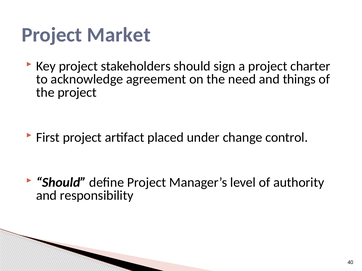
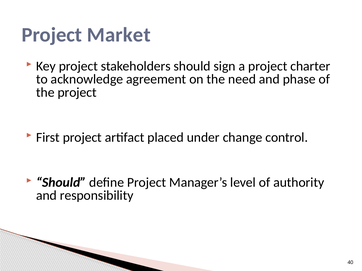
things: things -> phase (299, 79)
